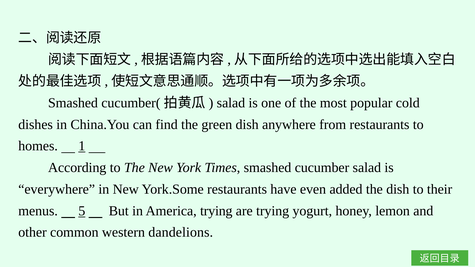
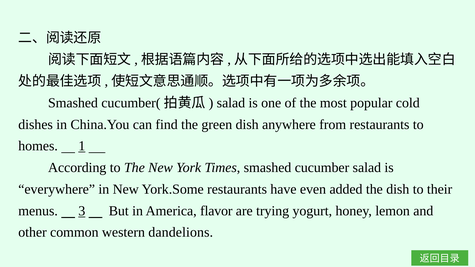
5: 5 -> 3 (82, 211)
America trying: trying -> flavor (216, 211)
